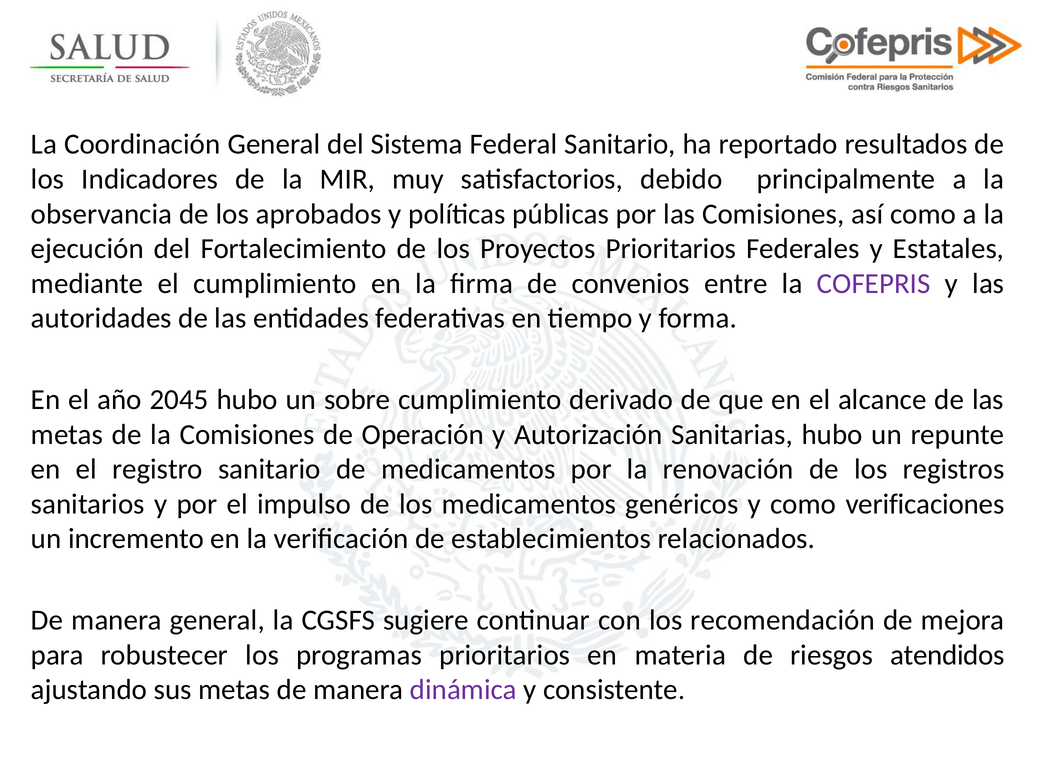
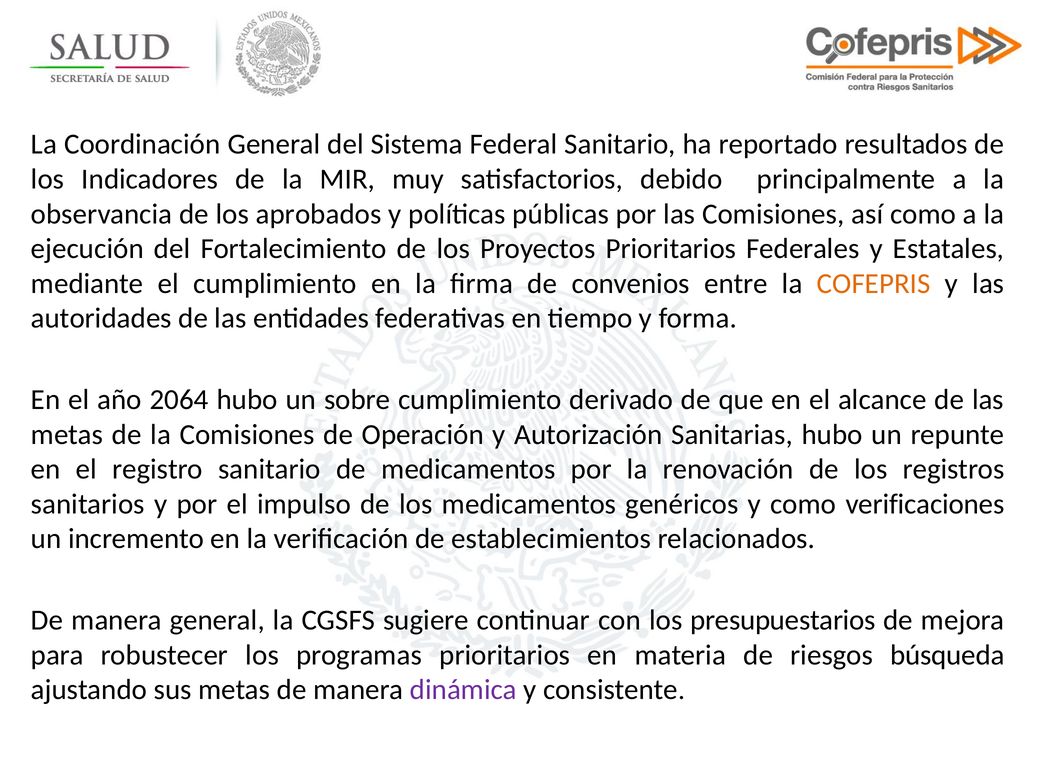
COFEPRIS colour: purple -> orange (874, 284)
2045: 2045 -> 2064 (179, 400)
recomendación: recomendación -> presupuestarios (783, 620)
atendidos: atendidos -> búsqueda (947, 655)
